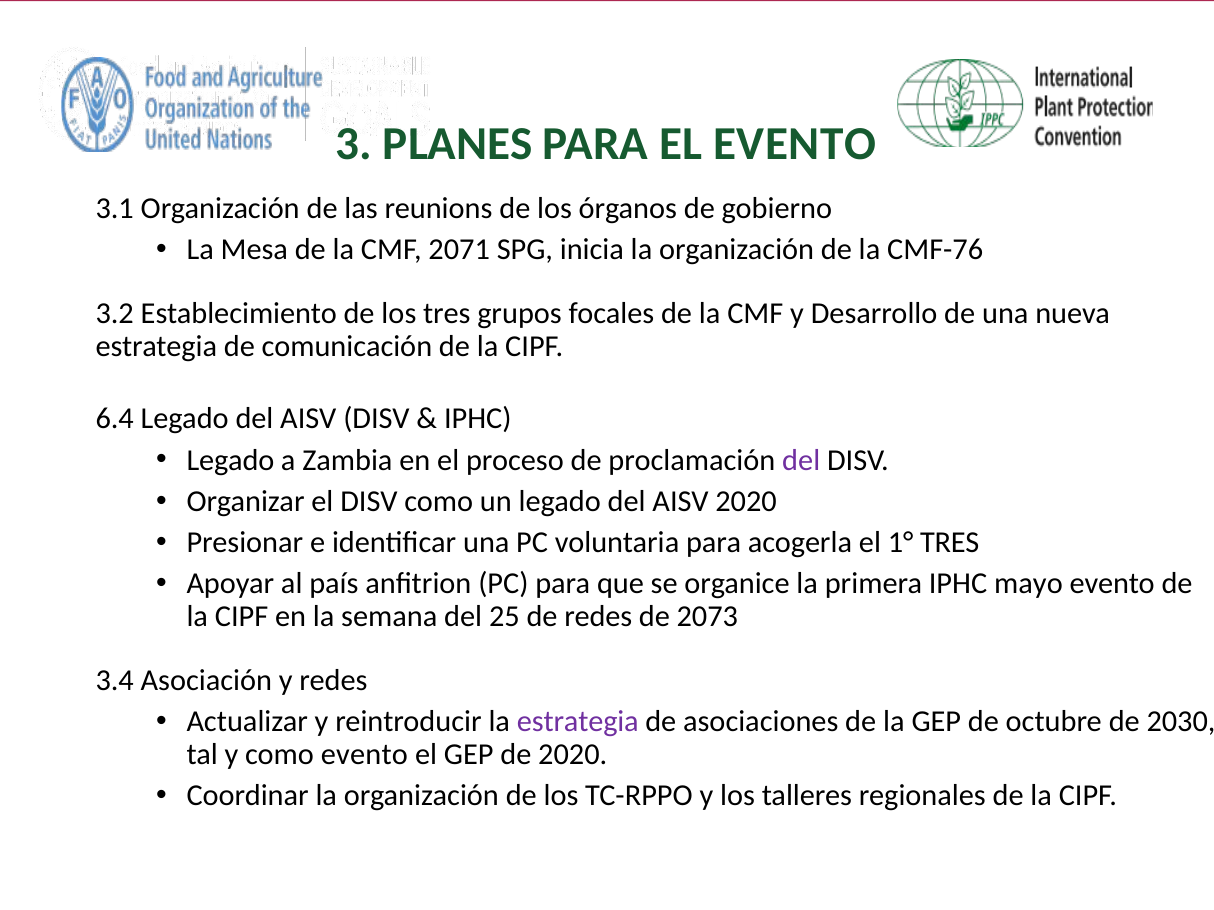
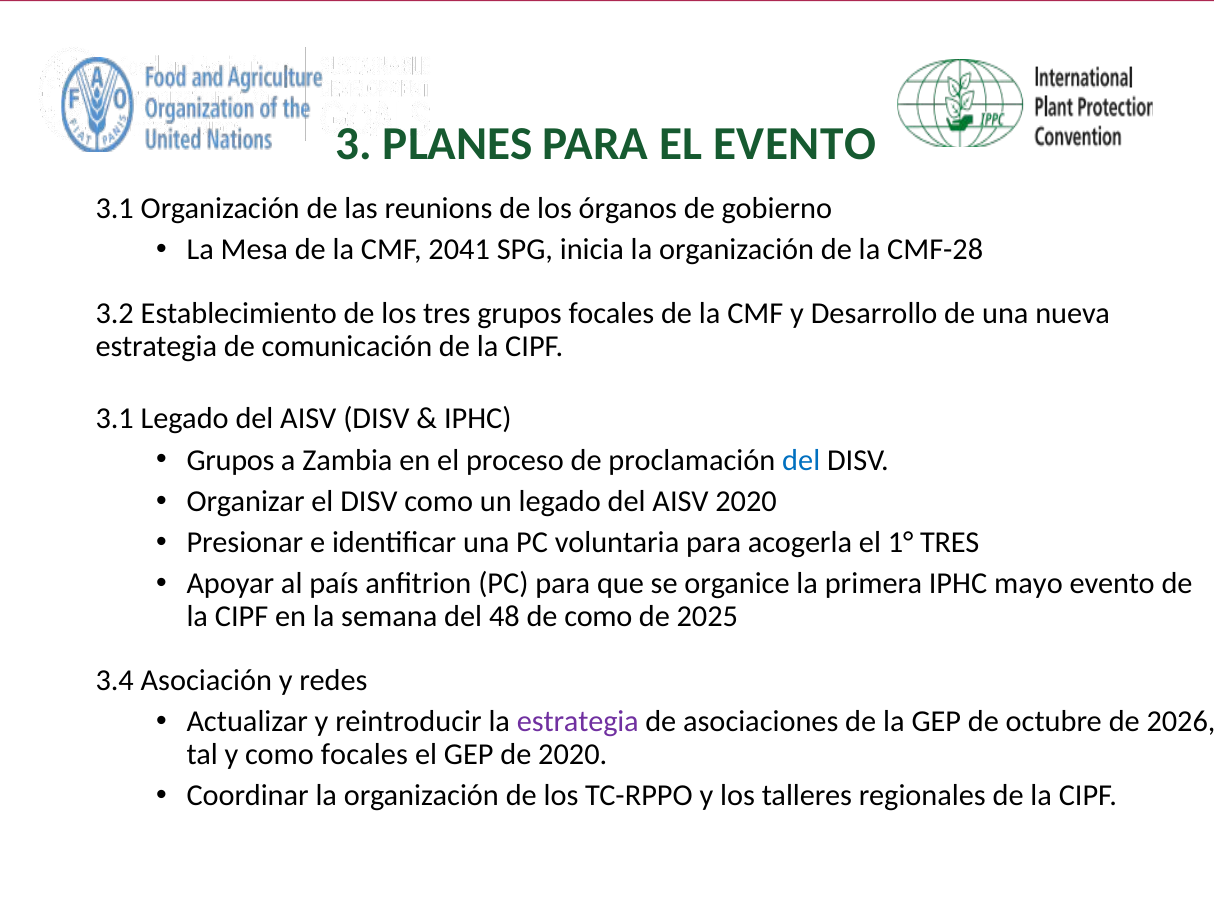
2071: 2071 -> 2041 (459, 250)
CMF-76: CMF-76 -> CMF-28 (935, 250)
6.4: 6.4 -> 3.1 (115, 419)
Legado: Legado -> Grupos (231, 460)
del colour: purple -> blue (801, 460)
25: 25 -> 48 (504, 617)
de redes: redes -> como (598, 617)
2073: 2073 -> 2025 (707, 617)
2030: 2030 -> 2026 (1181, 722)
como evento: evento -> focales (364, 755)
